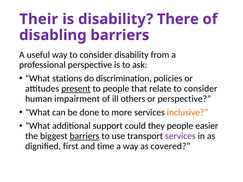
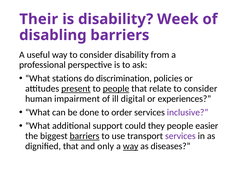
There: There -> Week (178, 19)
people underline: none -> present (116, 89)
others: others -> digital (133, 99)
or perspective: perspective -> experiences (184, 99)
more: more -> order (122, 112)
inclusive colour: orange -> purple (188, 112)
dignified first: first -> that (71, 146)
time: time -> only (106, 146)
way underline: none -> present (131, 146)
covered: covered -> diseases (171, 146)
